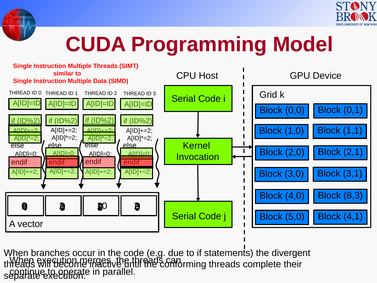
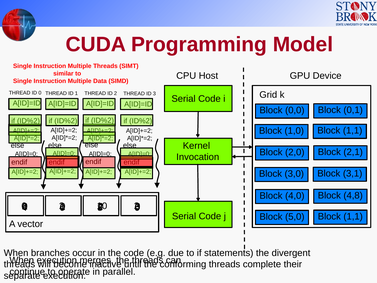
8,3: 8,3 -> 4,8 (353, 195)
5,0 Block 4,1: 4,1 -> 1,1 (353, 216)
